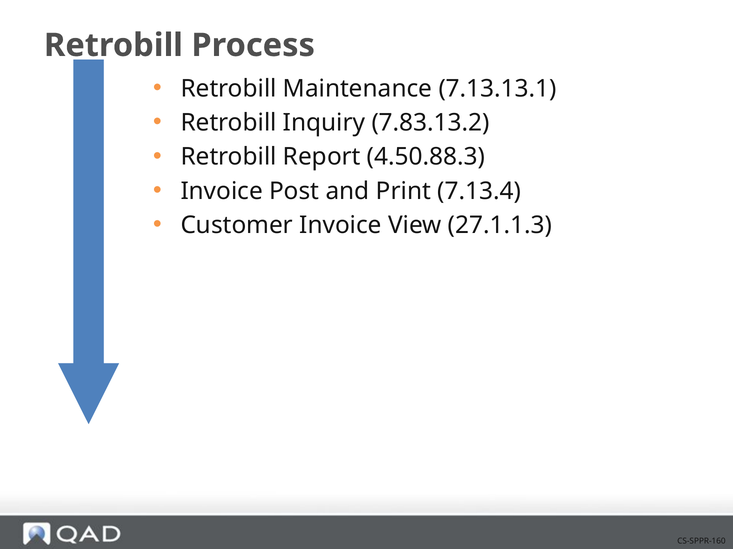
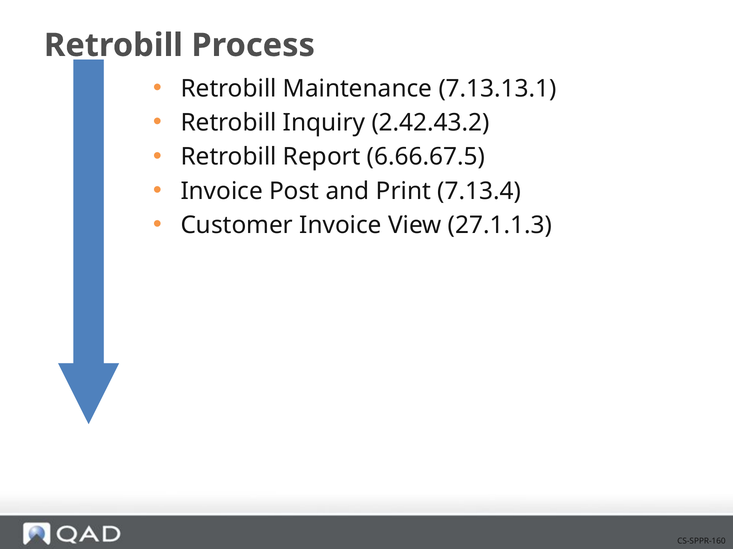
7.83.13.2: 7.83.13.2 -> 2.42.43.2 (431, 123)
4.50.88.3: 4.50.88.3 -> 6.66.67.5 (426, 157)
